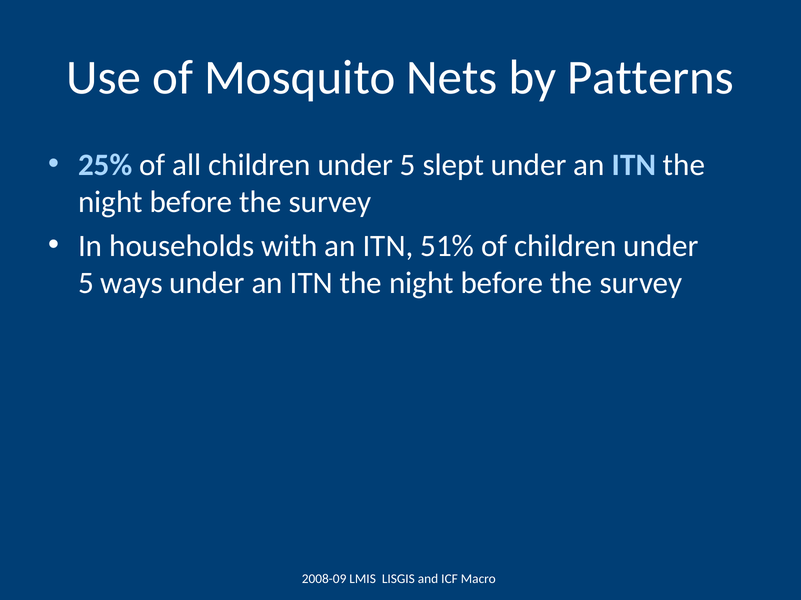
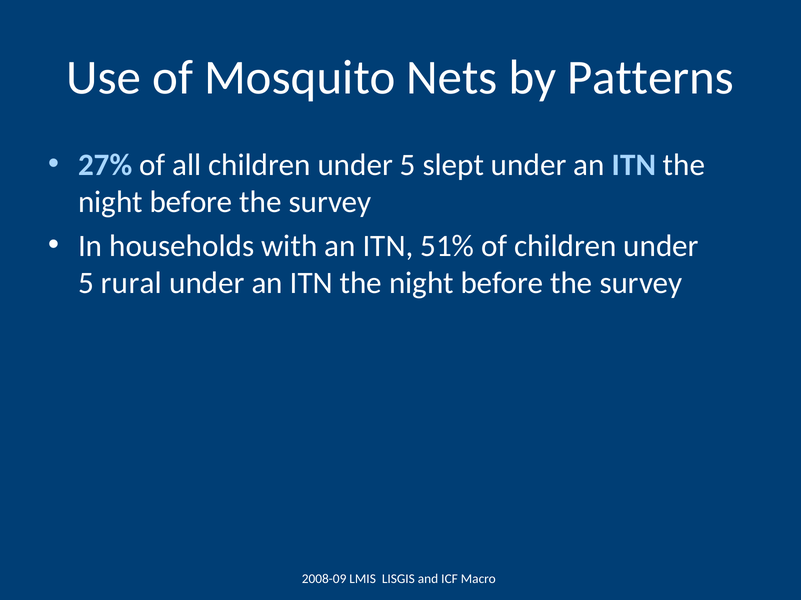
25%: 25% -> 27% (105, 165)
ways: ways -> rural (131, 284)
